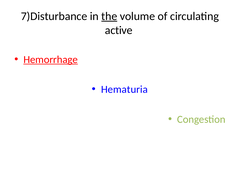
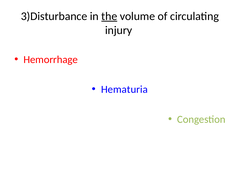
7)Disturbance: 7)Disturbance -> 3)Disturbance (54, 16)
active: active -> injury (119, 30)
Hemorrhage underline: present -> none (51, 60)
